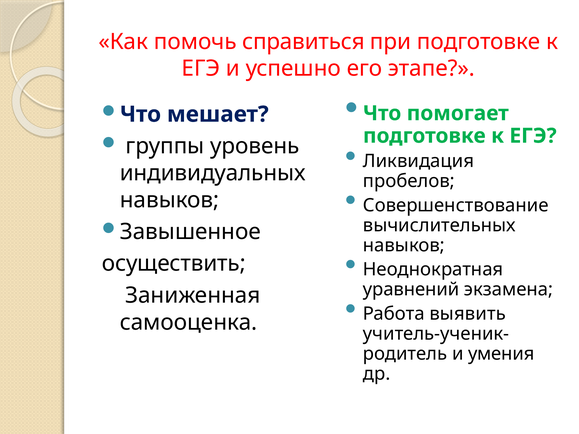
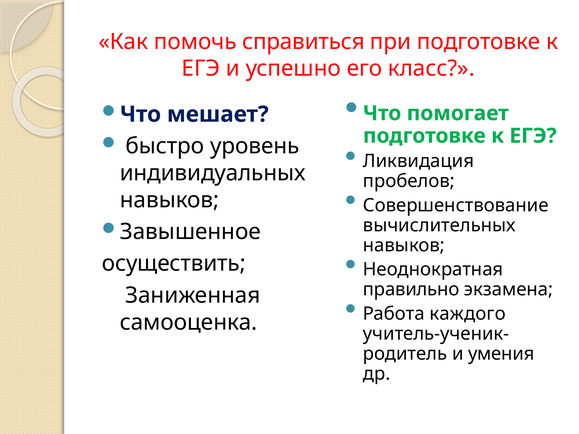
этапе: этапе -> класс (431, 69)
группы: группы -> быстро (165, 146)
уравнений: уравнений -> правильно (411, 290)
выявить: выявить -> каждого (468, 314)
